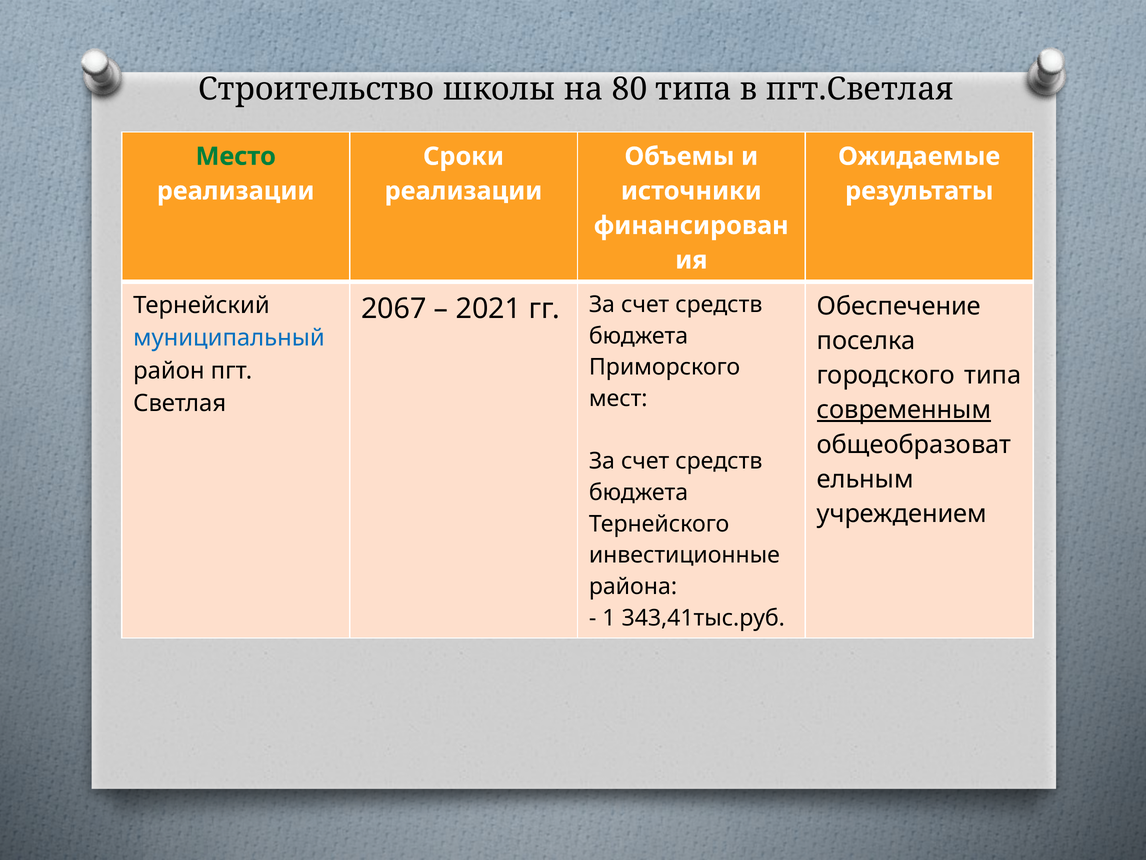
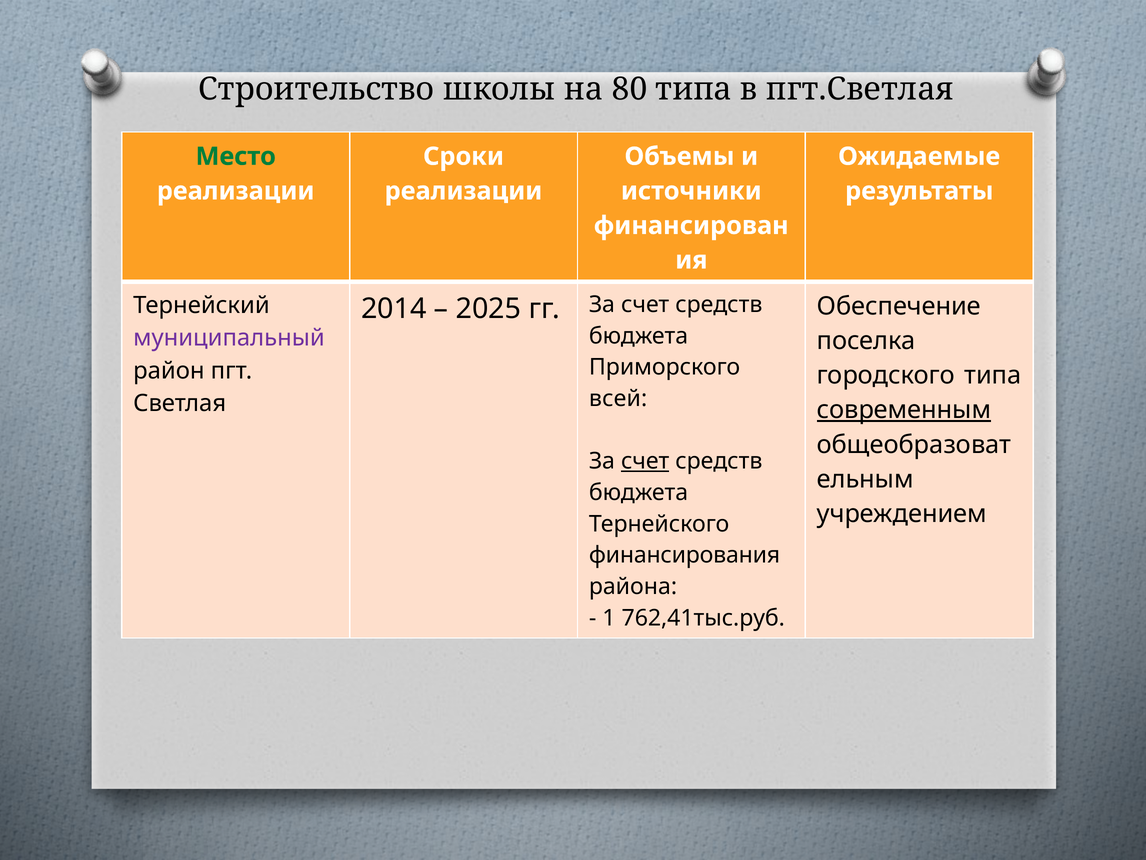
2067: 2067 -> 2014 (394, 308)
2021: 2021 -> 2025 (488, 308)
муниципальный colour: blue -> purple (229, 338)
мест: мест -> всей (618, 398)
счет underline: none -> present (645, 461)
инвестиционные: инвестиционные -> финансирования (685, 555)
343,41тыс.руб: 343,41тыс.руб -> 762,41тыс.руб (703, 618)
